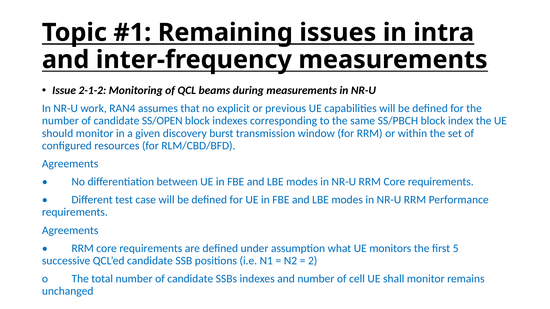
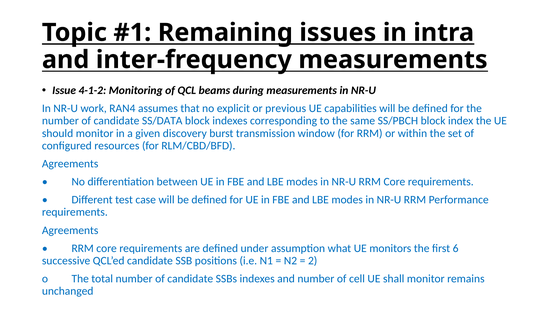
2-1-2: 2-1-2 -> 4-1-2 (92, 91)
SS/OPEN: SS/OPEN -> SS/DATA (162, 121)
5: 5 -> 6 (456, 249)
